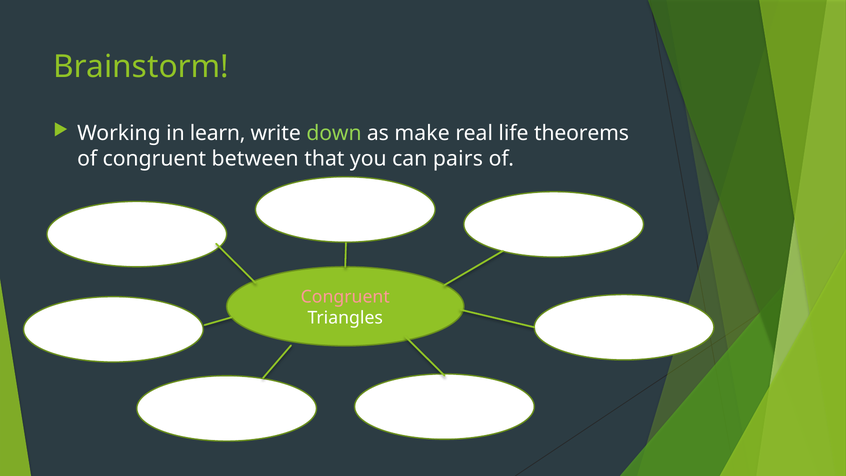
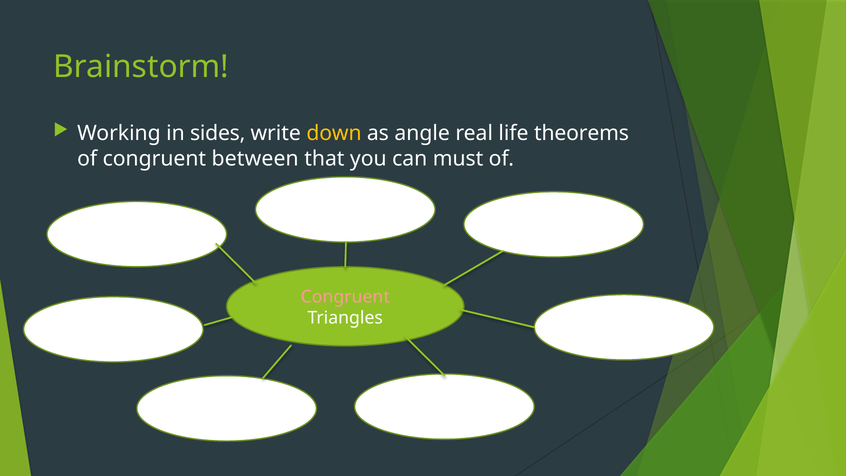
learn: learn -> sides (218, 133)
down colour: light green -> yellow (334, 133)
make: make -> angle (422, 133)
pairs: pairs -> must (458, 159)
